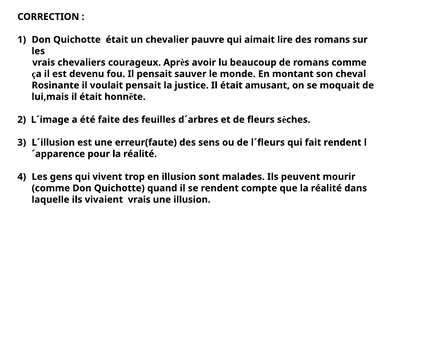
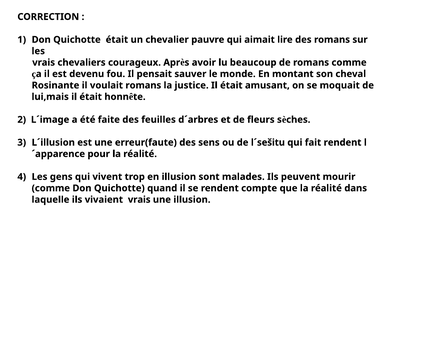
voulait pensait: pensait -> romans (143, 85)
l´fleurs: l´fleurs -> l´sešitu (268, 142)
